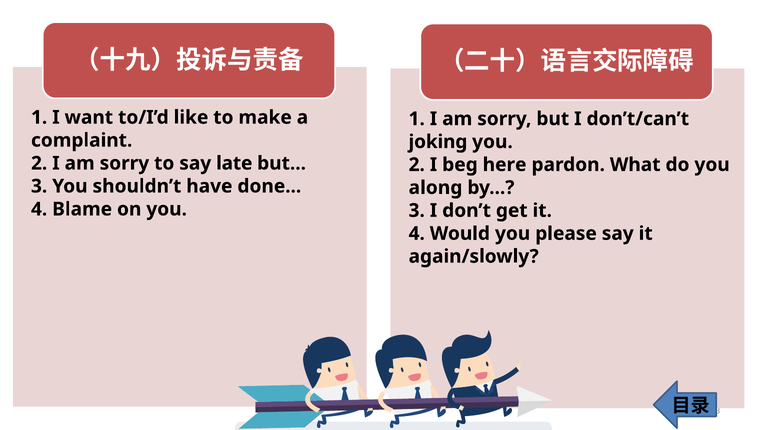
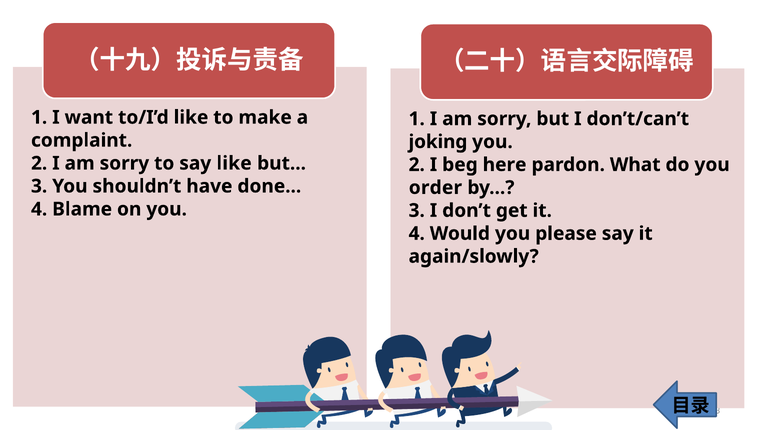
say late: late -> like (234, 163)
along: along -> order (435, 188)
